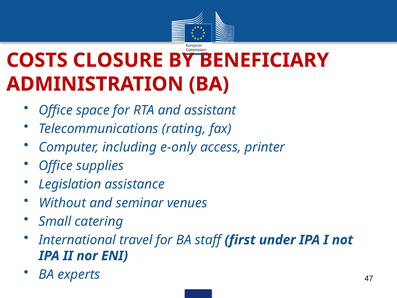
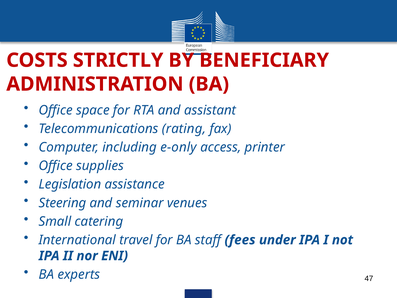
CLOSURE: CLOSURE -> STRICTLY (118, 60)
Without: Without -> Steering (62, 203)
first: first -> fees (240, 240)
